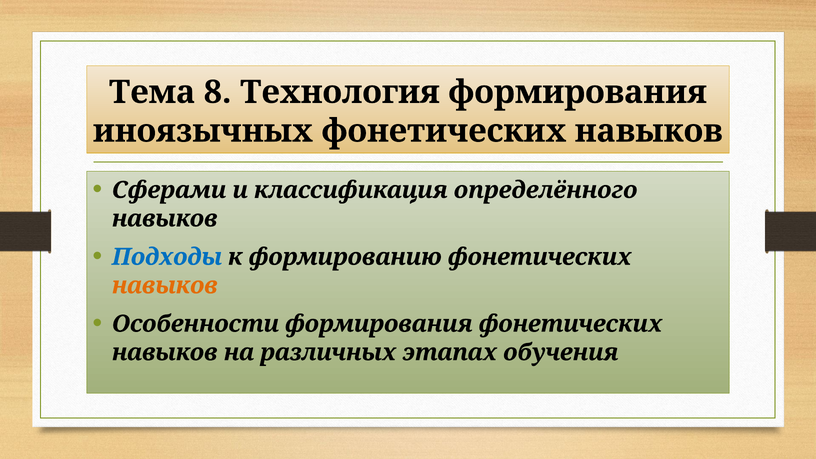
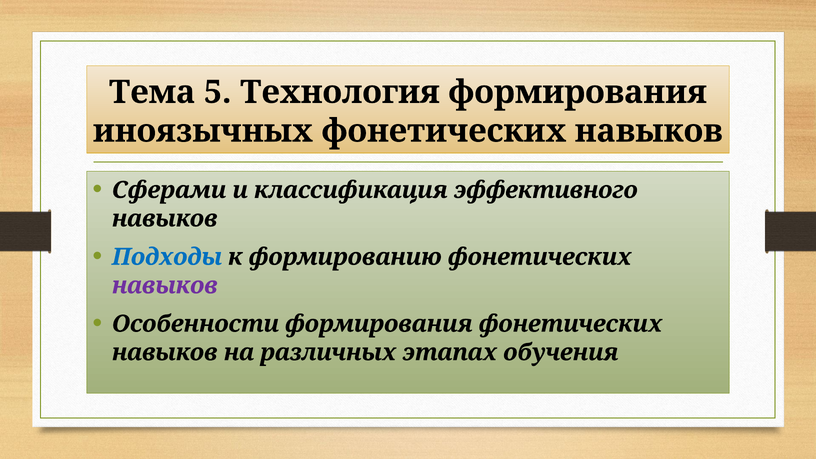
8: 8 -> 5 (218, 92)
определённого: определённого -> эффективного (546, 190)
навыков colour: orange -> purple (165, 285)
